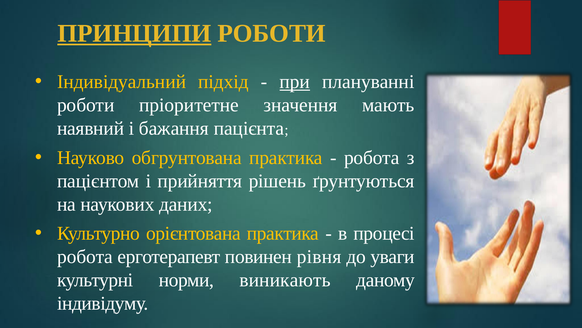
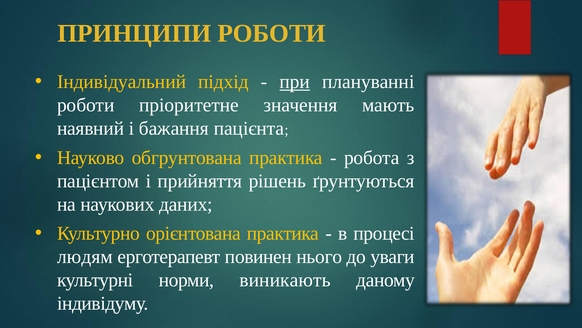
ПРИНЦИПИ underline: present -> none (134, 33)
робота: робота -> людям (85, 256)
рівня: рівня -> нього (319, 256)
